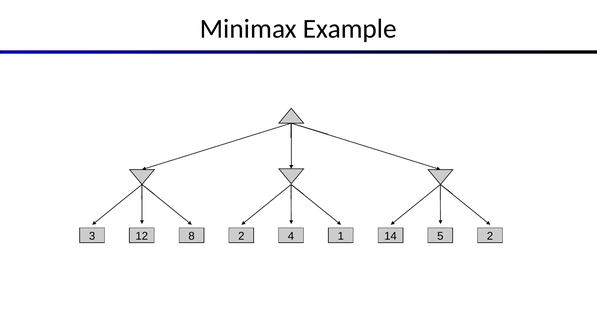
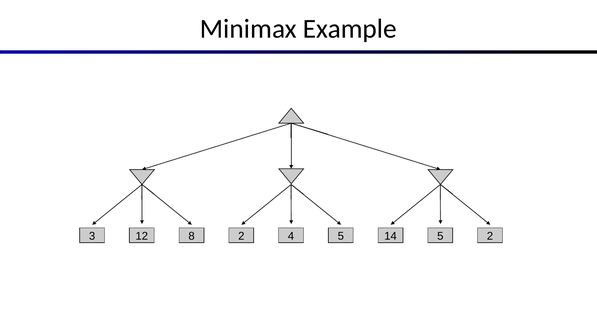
4 1: 1 -> 5 (341, 236)
